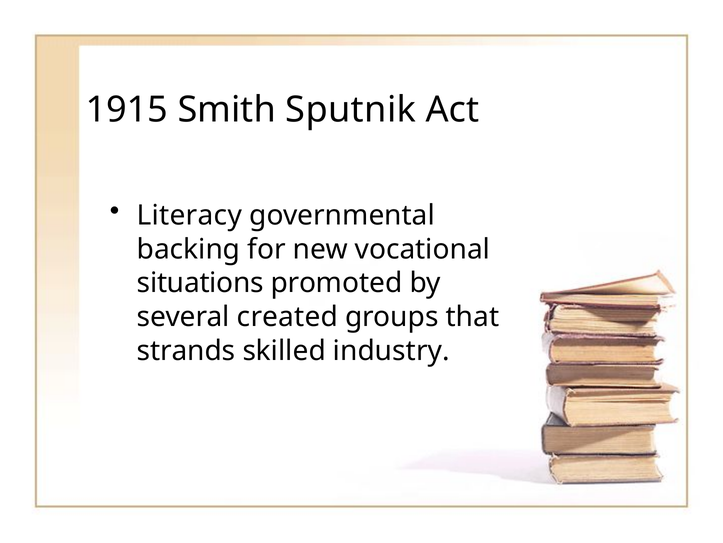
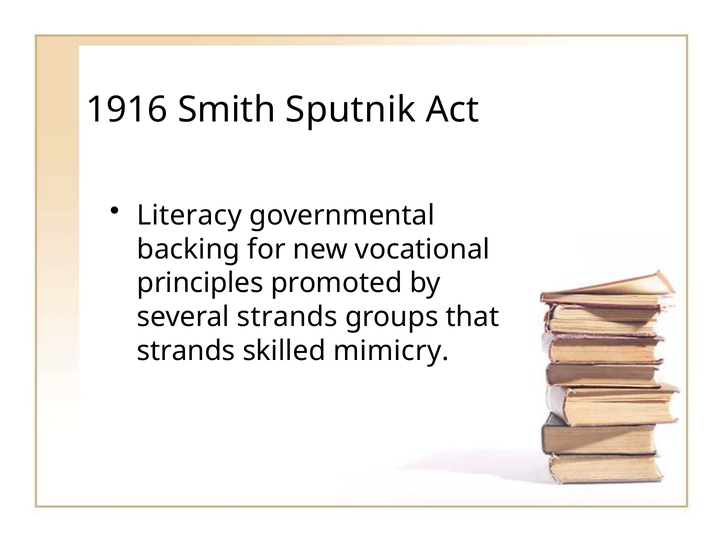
1915: 1915 -> 1916 (127, 110)
situations: situations -> principles (200, 283)
several created: created -> strands (287, 317)
industry: industry -> mimicry (391, 350)
